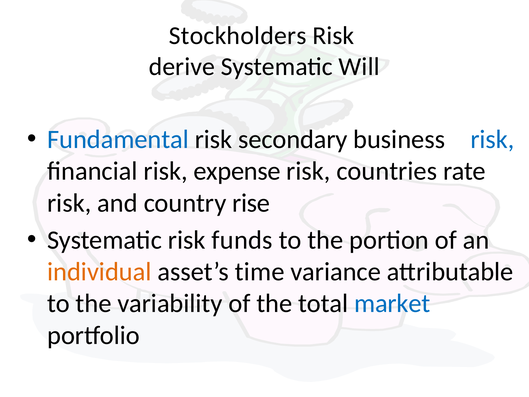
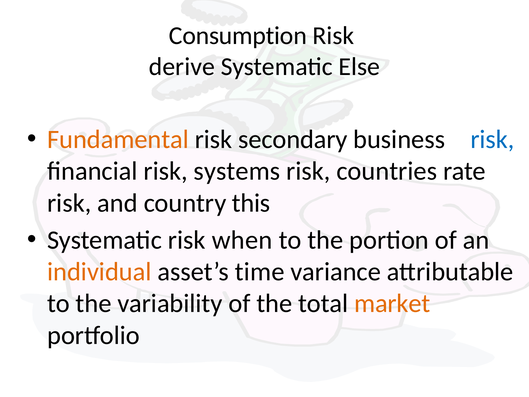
Stockholders: Stockholders -> Consumption (238, 36)
Will: Will -> Else (359, 67)
Fundamental colour: blue -> orange (118, 139)
expense: expense -> systems (237, 171)
rise: rise -> this (251, 203)
funds: funds -> when (242, 240)
market colour: blue -> orange (392, 303)
